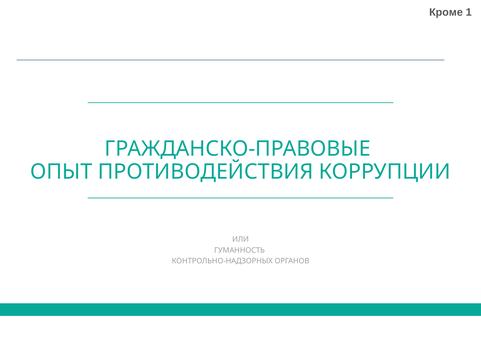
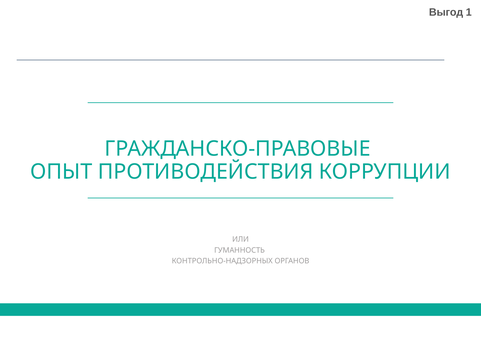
Кроме: Кроме -> Выгод (446, 12)
